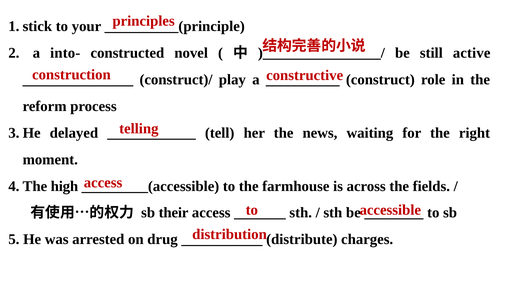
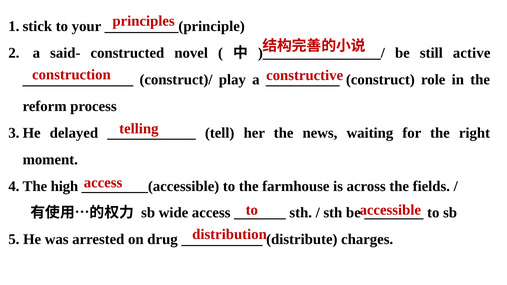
into-: into- -> said- (65, 53)
their: their -> wide (174, 213)
